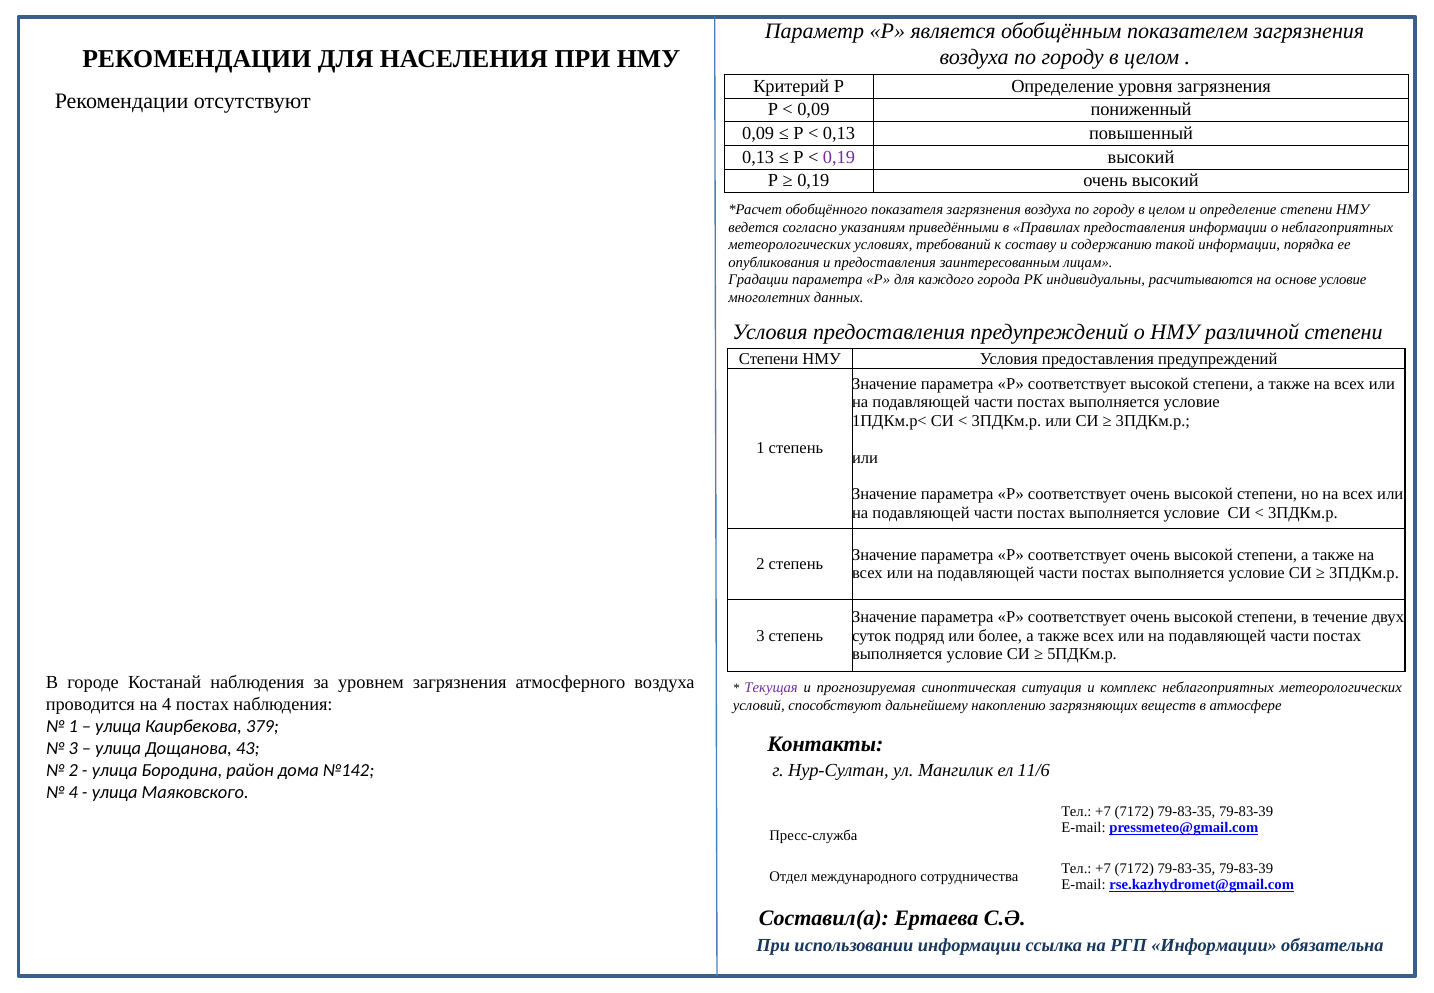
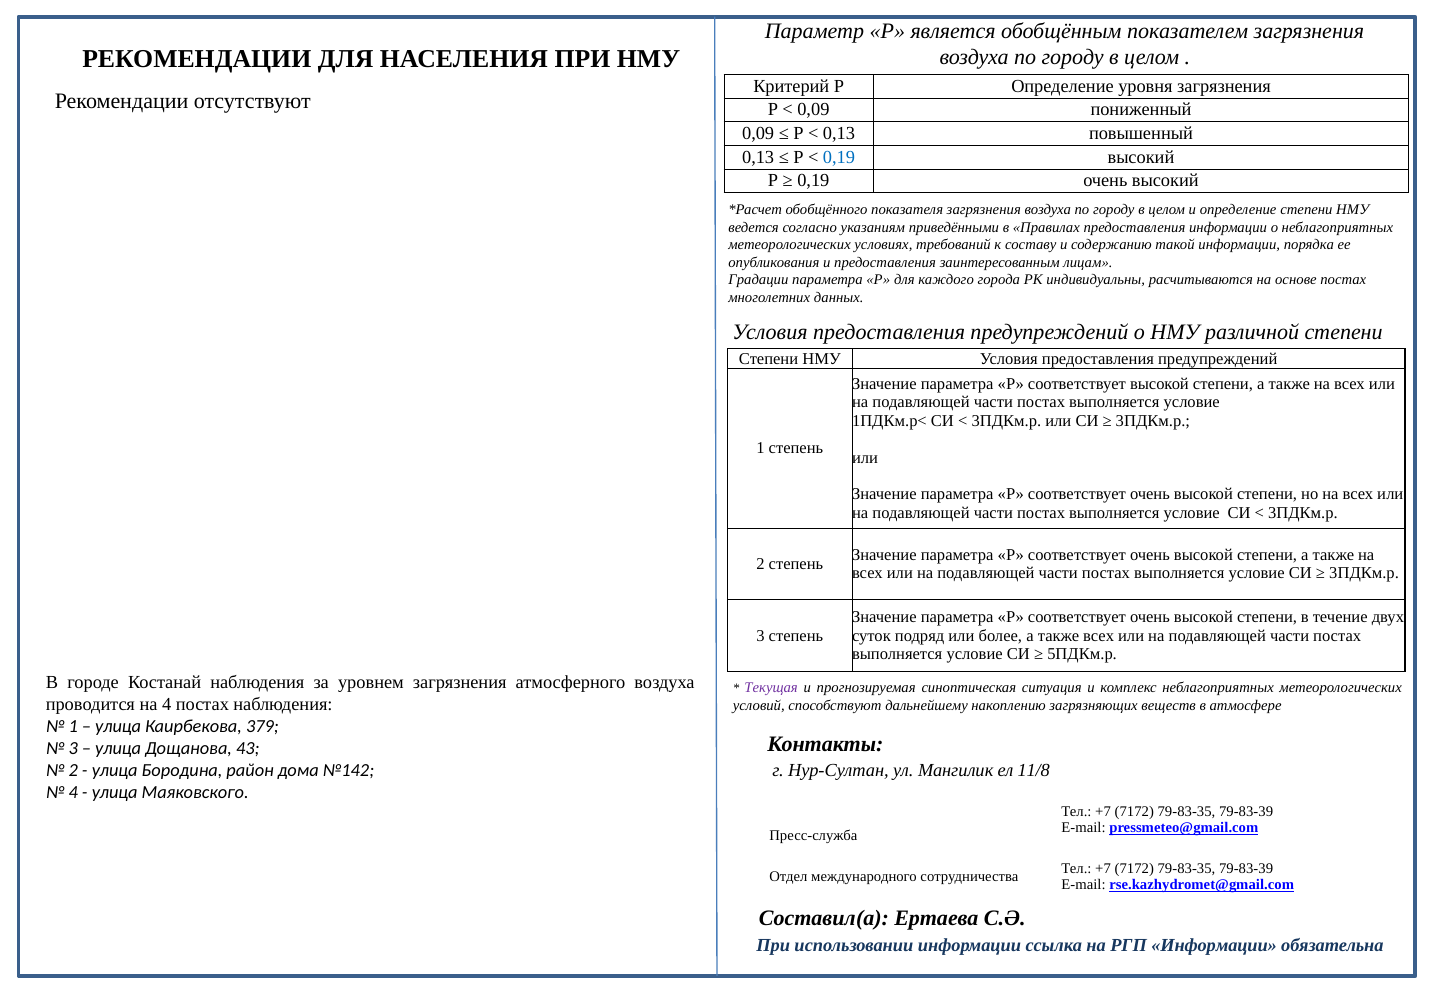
0,19 colour: purple -> blue (839, 157)
основе условие: условие -> постах (1343, 280)
11/6: 11/6 -> 11/8 (1034, 770)
